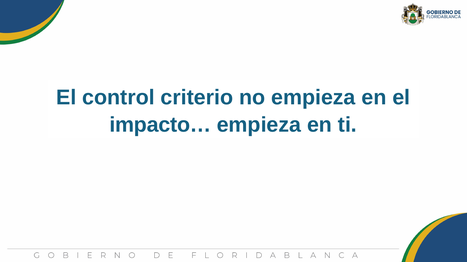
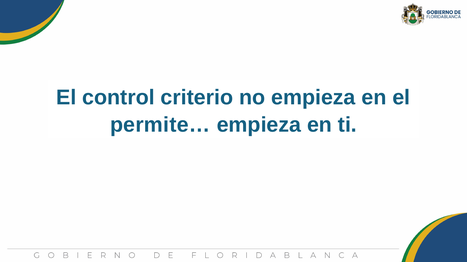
impacto…: impacto… -> permite… (160, 125)
